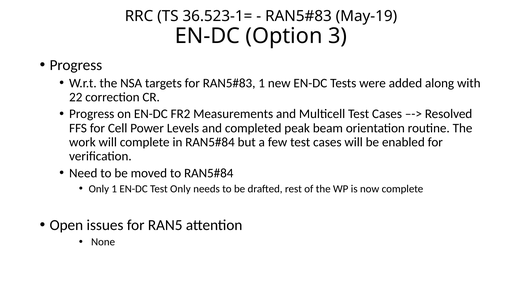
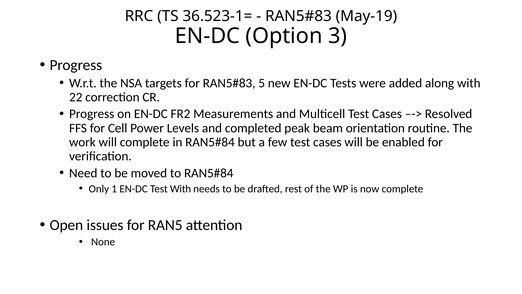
1: 1 -> 5 (262, 83)
Test Only: Only -> With (181, 189)
